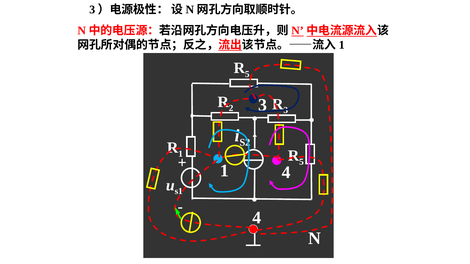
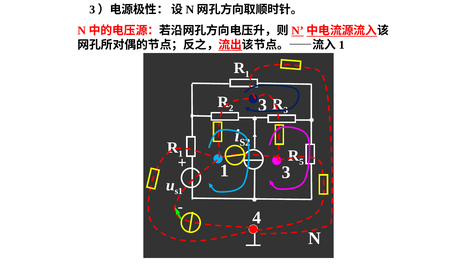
5: 5 -> 1 (247, 74)
4: 4 -> 3 (286, 173)
